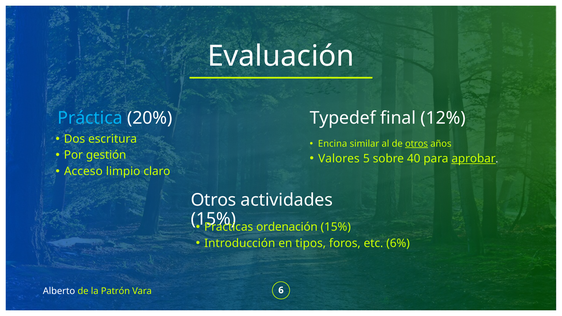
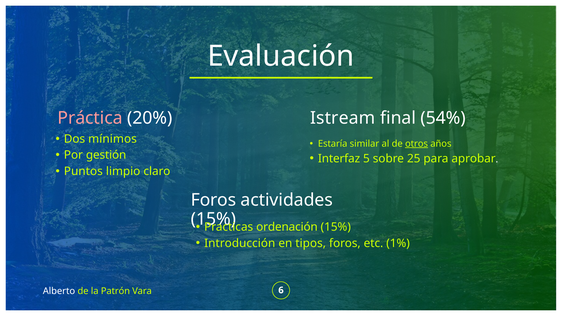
Práctica colour: light blue -> pink (90, 118)
Typedef: Typedef -> Istream (343, 118)
12%: 12% -> 54% (443, 118)
escritura: escritura -> mínimos (113, 139)
Encina: Encina -> Estaría (333, 144)
Valores: Valores -> Interfaz (339, 159)
40: 40 -> 25 (414, 159)
aprobar underline: present -> none (474, 159)
Acceso: Acceso -> Puntos (83, 171)
Otros: Otros -> Foros (214, 200)
6%: 6% -> 1% (398, 243)
